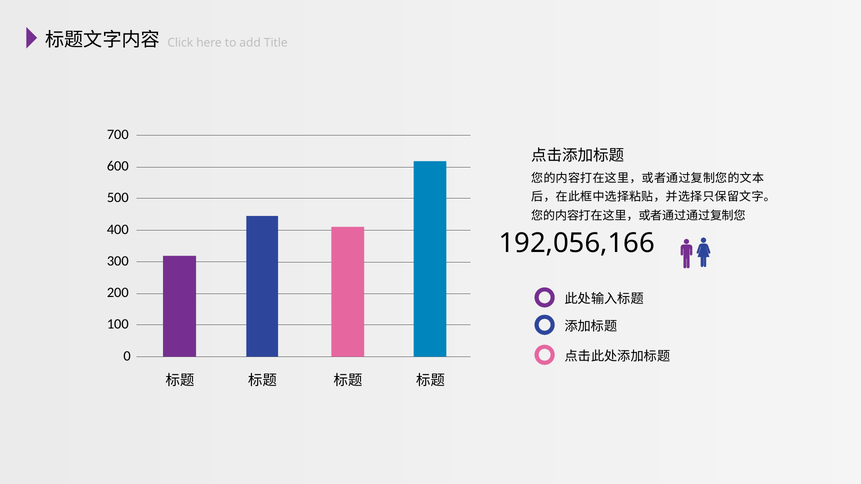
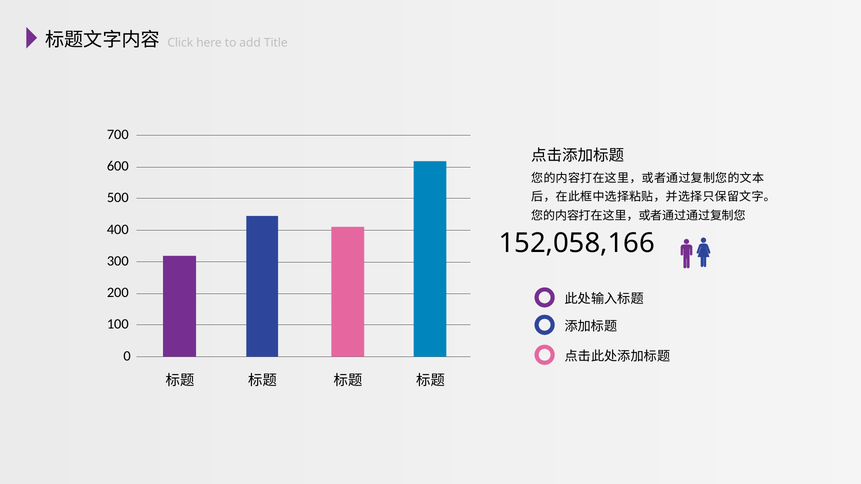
192,056,166: 192,056,166 -> 152,058,166 (577, 243)
